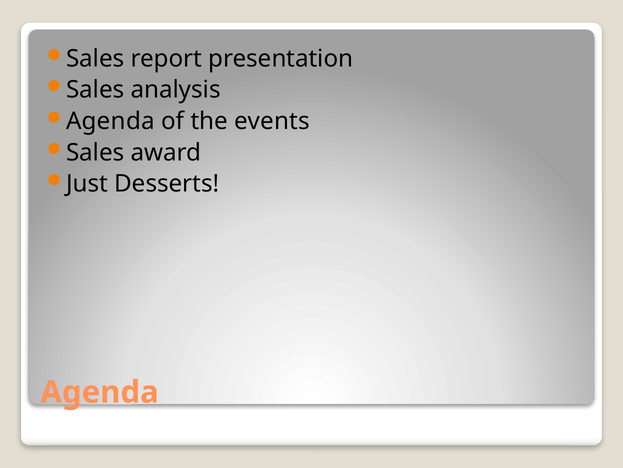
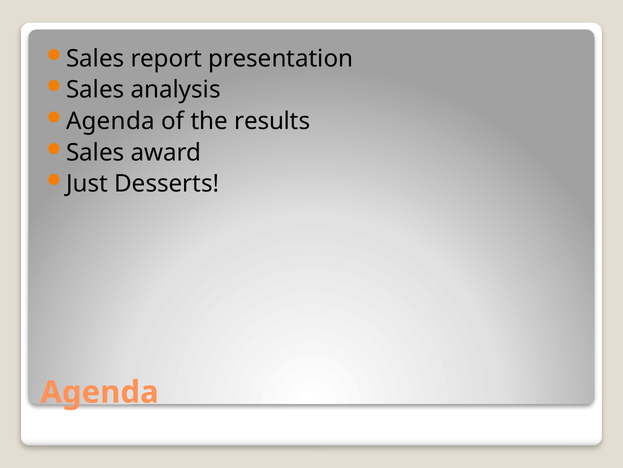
events: events -> results (272, 121)
